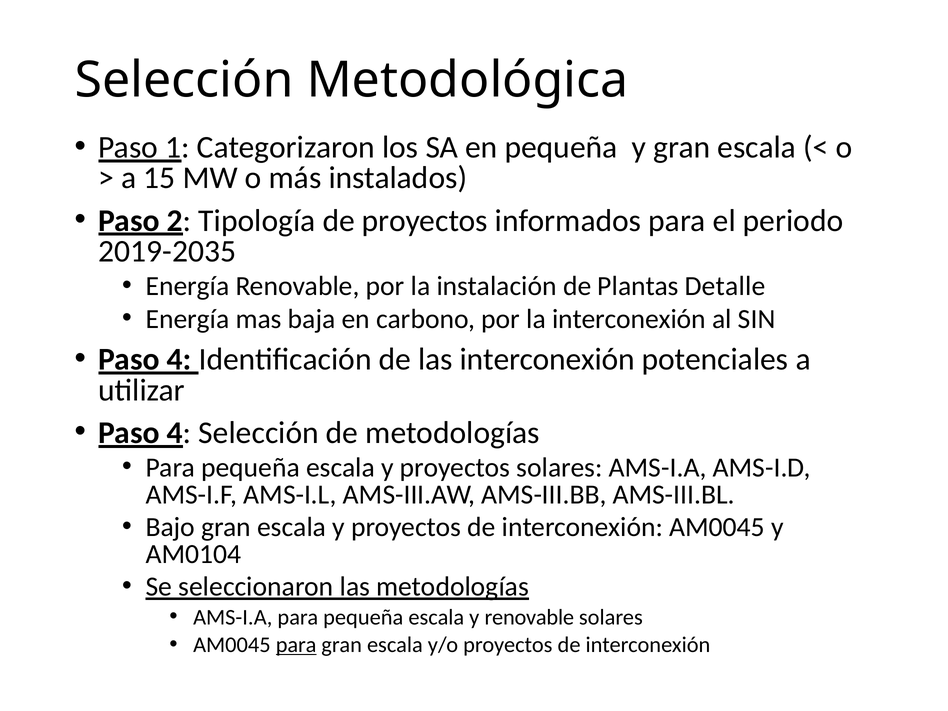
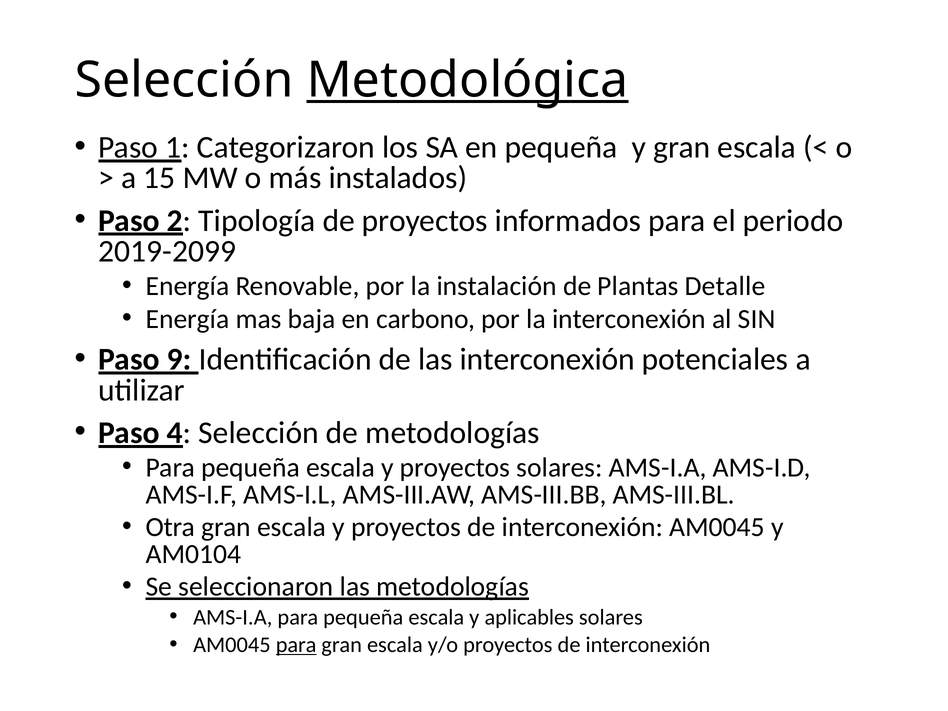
Metodológica underline: none -> present (467, 80)
2019-2035: 2019-2035 -> 2019-2099 (167, 251)
4: 4 -> 9 (179, 359)
Bajo: Bajo -> Otra (170, 527)
y renovable: renovable -> aplicables (529, 617)
